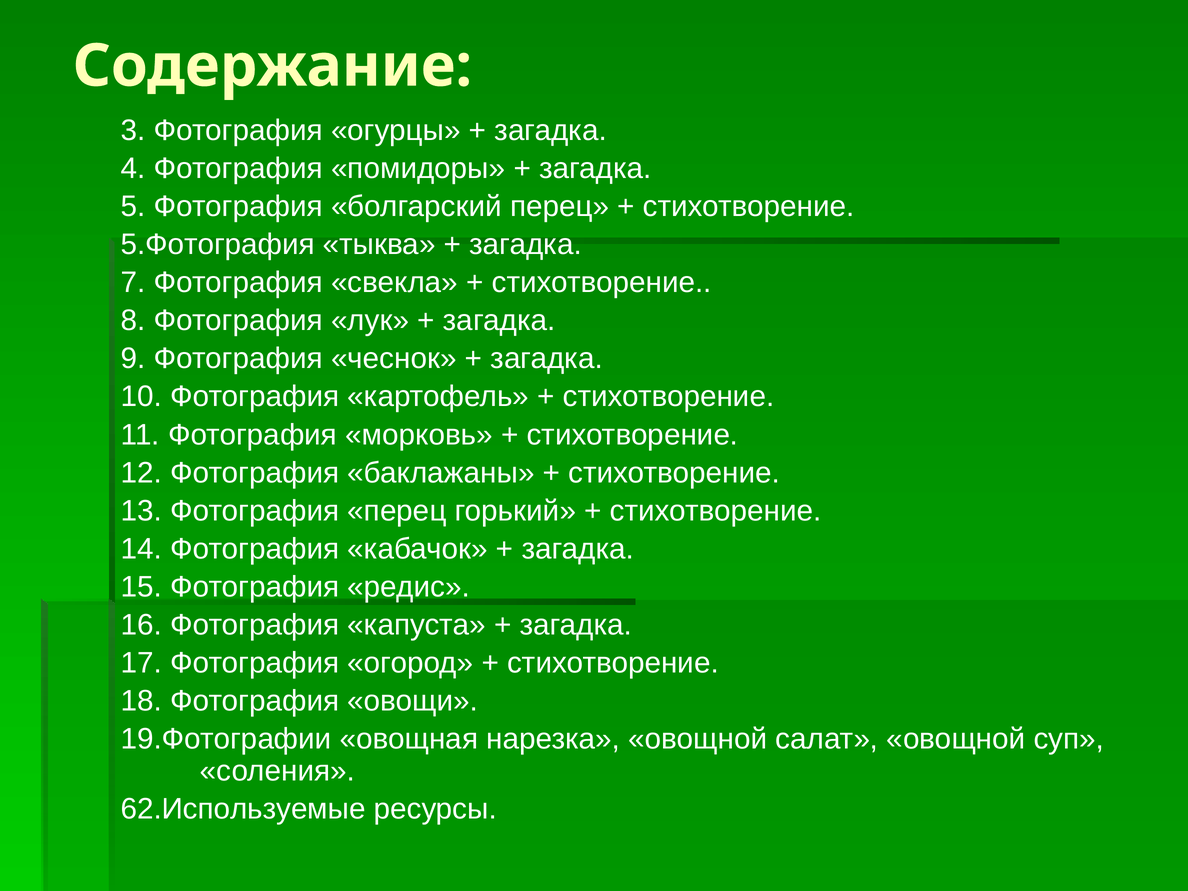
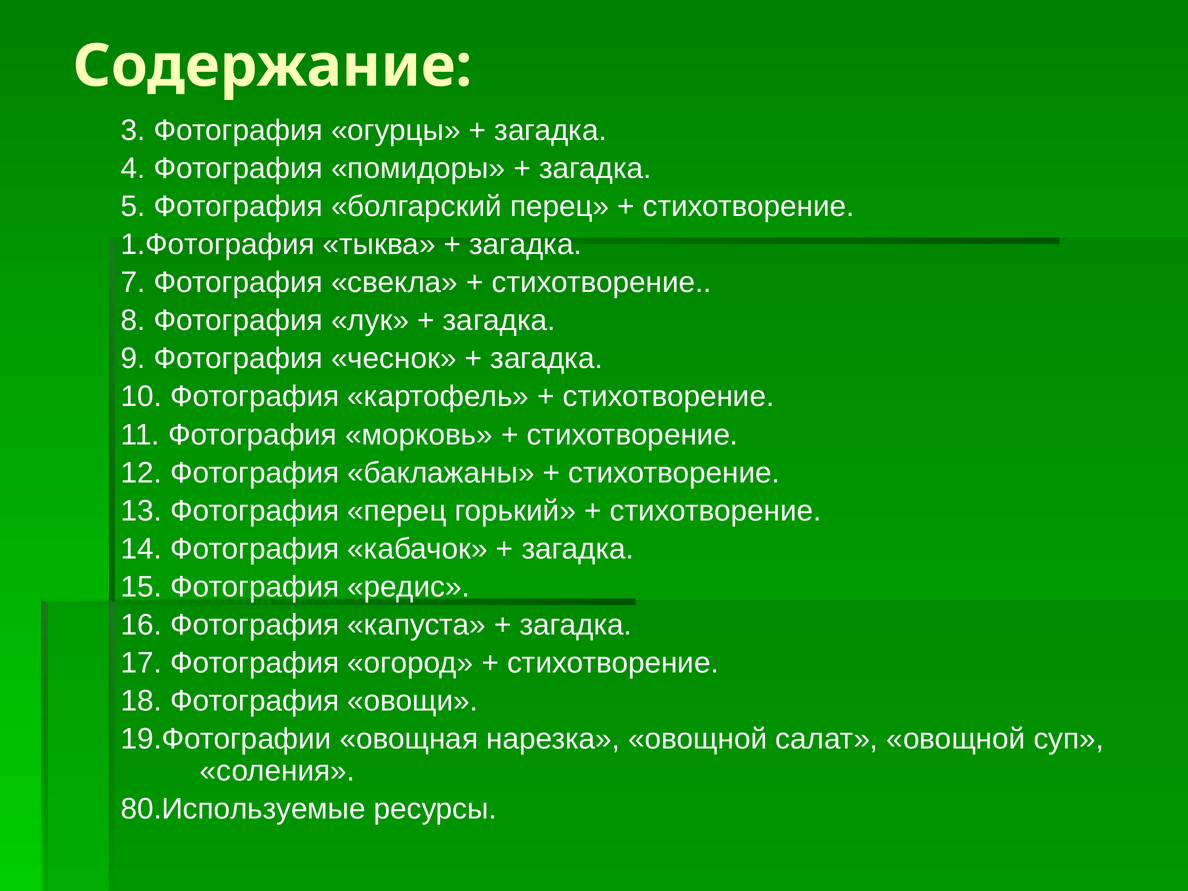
5.Фотография: 5.Фотография -> 1.Фотография (218, 245)
62.Используемые: 62.Используемые -> 80.Используемые (243, 809)
